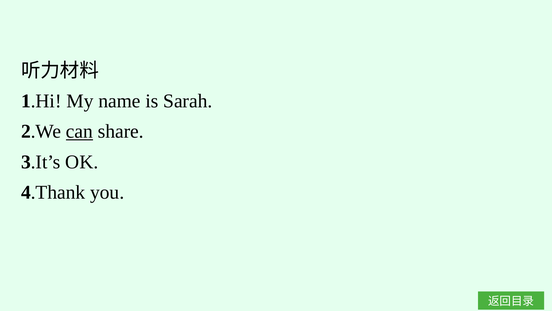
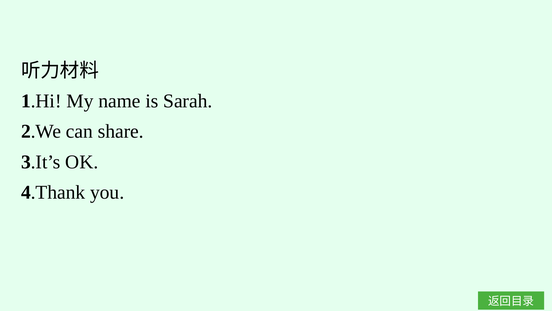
can underline: present -> none (79, 131)
